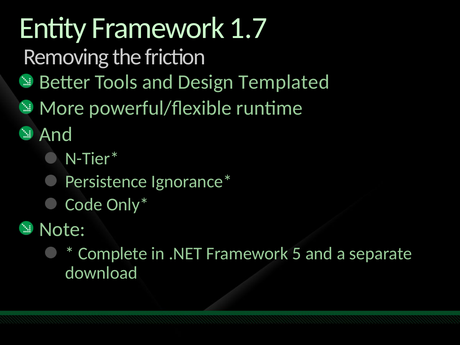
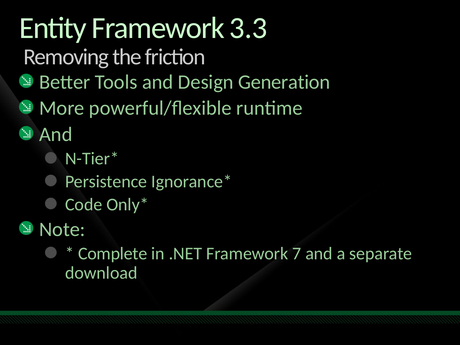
1.7: 1.7 -> 3.3 (248, 28)
Templated: Templated -> Generation (284, 82)
5: 5 -> 7 (297, 254)
